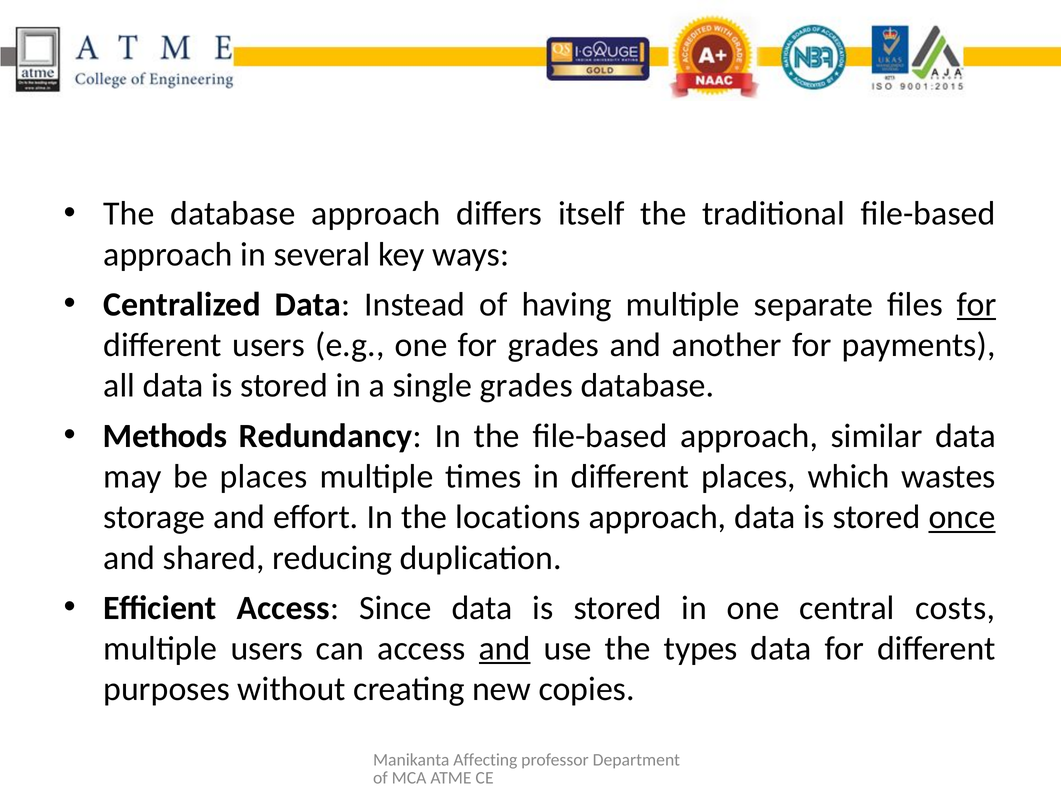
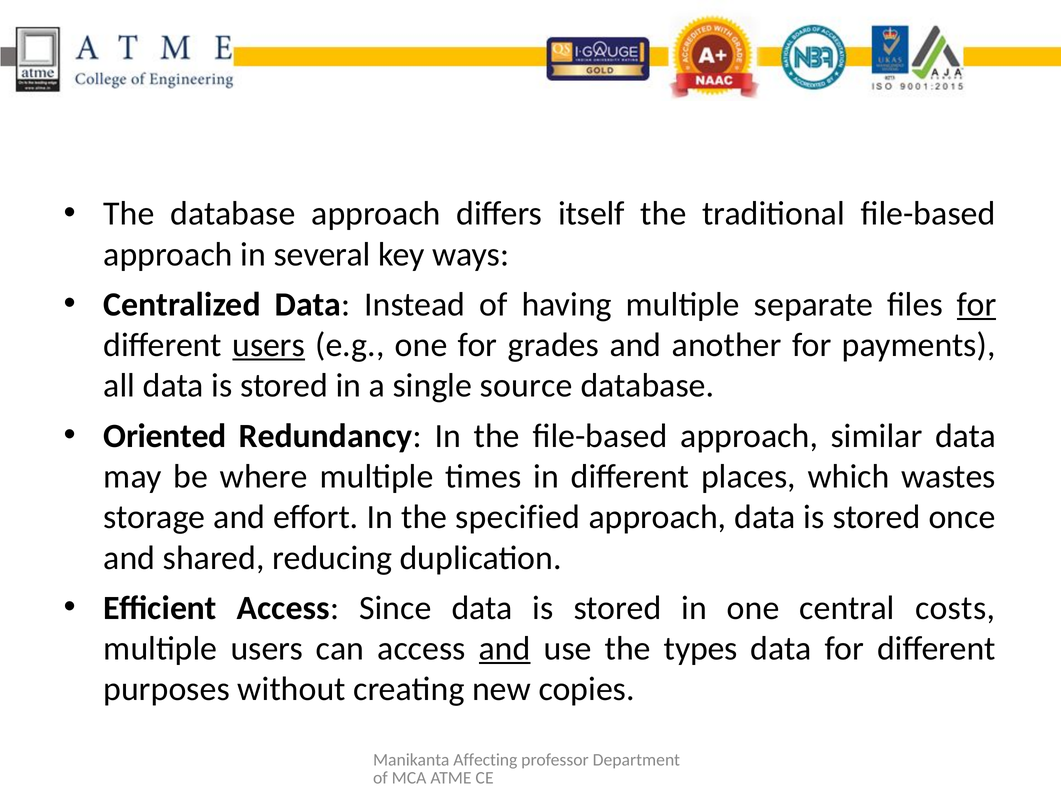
users underline: none -> present (269, 345)
single grades: grades -> source (526, 386)
Methods: Methods -> Oriented (165, 436)
be places: places -> where (264, 476)
locations: locations -> specified (518, 517)
once underline: present -> none (962, 517)
